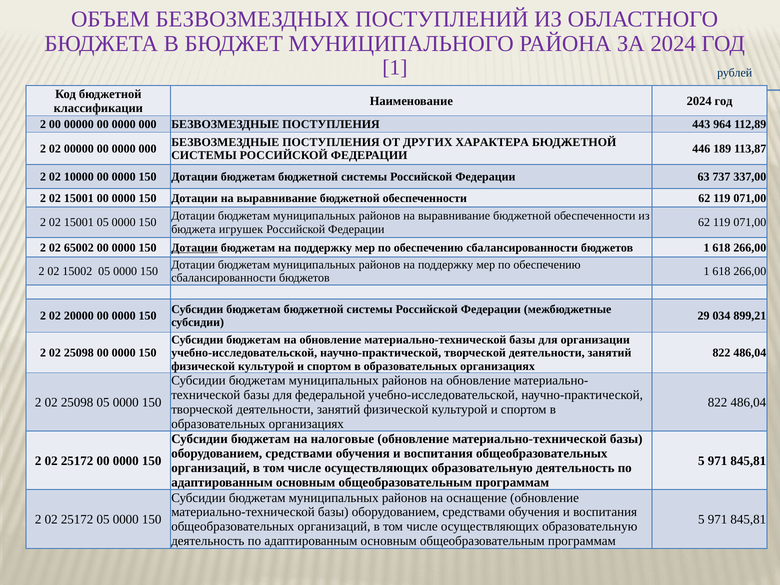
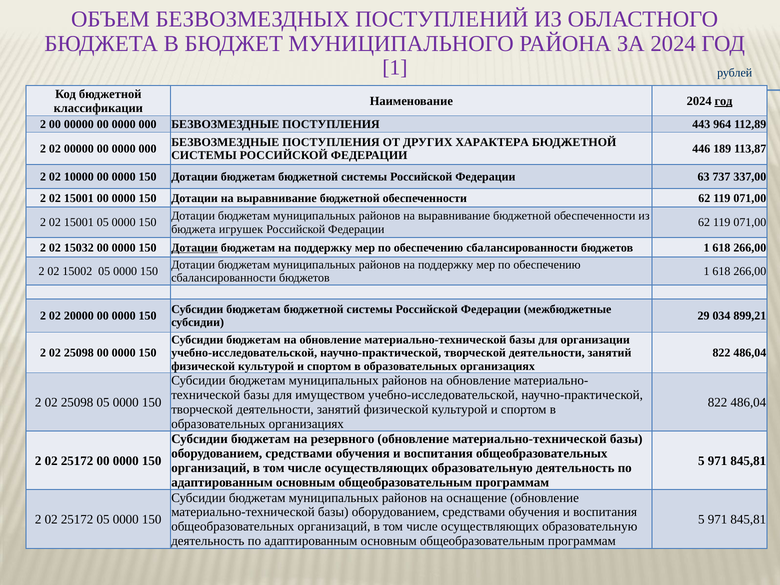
год underline: none -> present (724, 101)
65002: 65002 -> 15032 (79, 248)
федеральной: федеральной -> имуществом (330, 395)
налоговые: налоговые -> резервного (343, 439)
